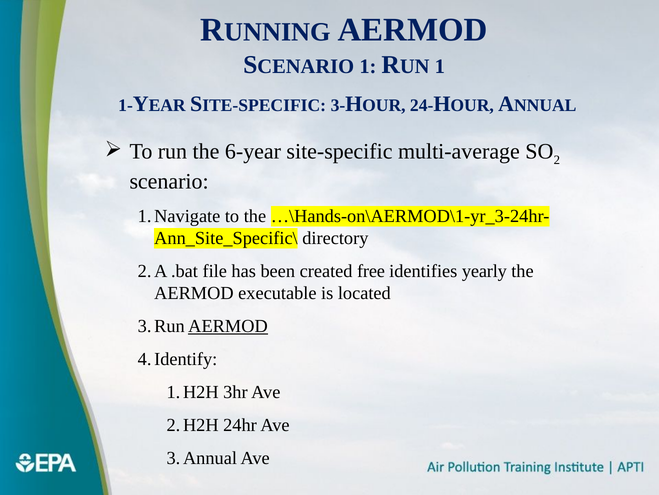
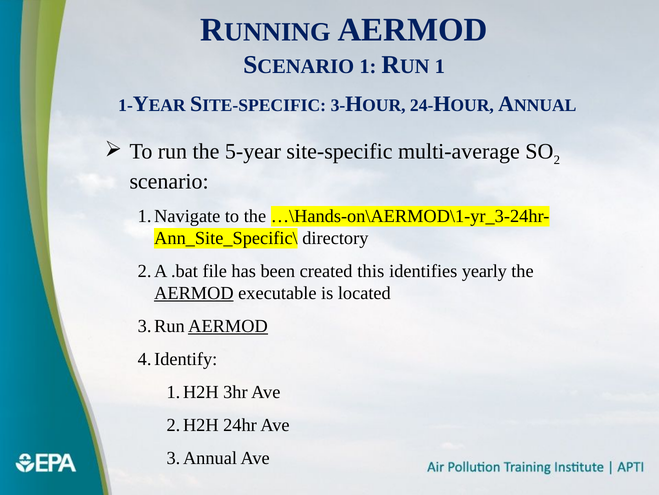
6-year: 6-year -> 5-year (253, 151)
free: free -> this (371, 271)
AERMOD underline: none -> present (194, 293)
